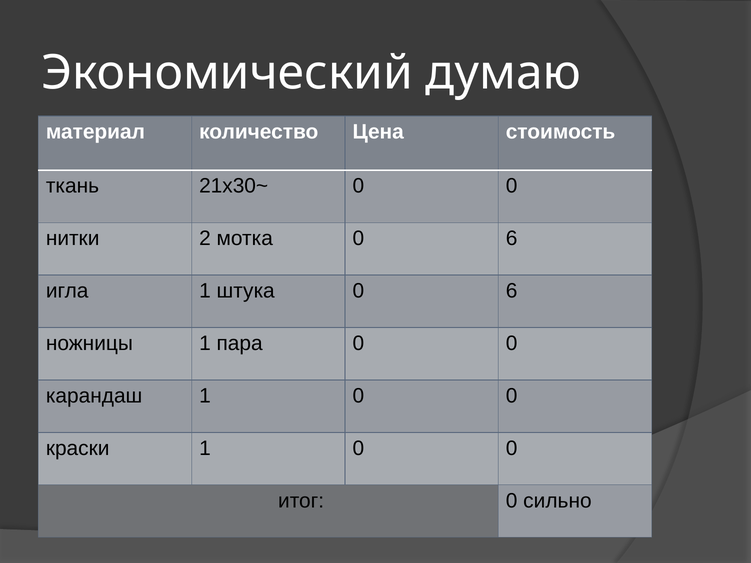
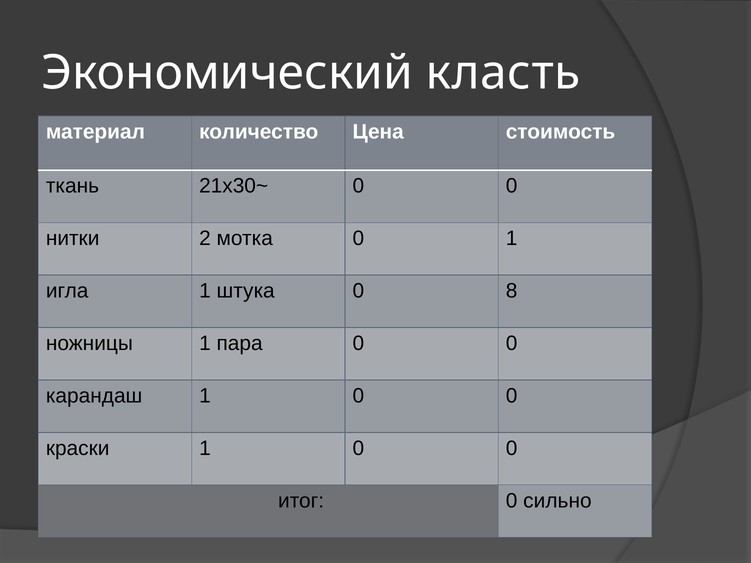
думаю: думаю -> класть (503, 73)
мотка 0 6: 6 -> 1 (512, 238)
штука 0 6: 6 -> 8 (512, 291)
